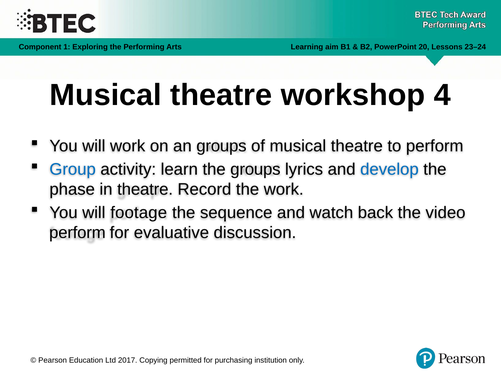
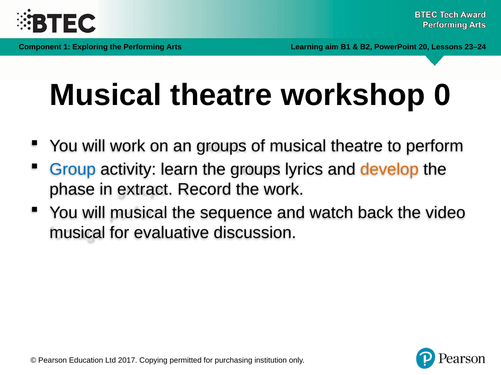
4: 4 -> 0 (442, 95)
develop colour: blue -> orange (389, 170)
in theatre: theatre -> extract (145, 190)
will footage: footage -> musical (139, 213)
perform: perform -> musical (77, 233)
